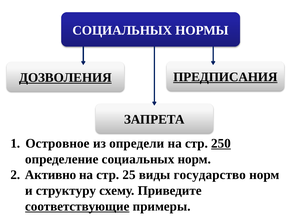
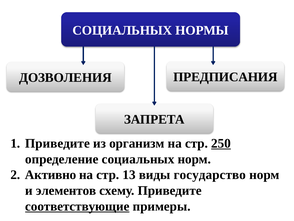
ПРЕДПИСАНИЯ underline: present -> none (225, 77)
ДОЗВОЛЕНИЯ underline: present -> none (65, 77)
Островное: Островное -> Приведите (58, 143)
определи: определи -> организм (137, 143)
25: 25 -> 13 (129, 174)
структуру: структуру -> элементов (66, 190)
